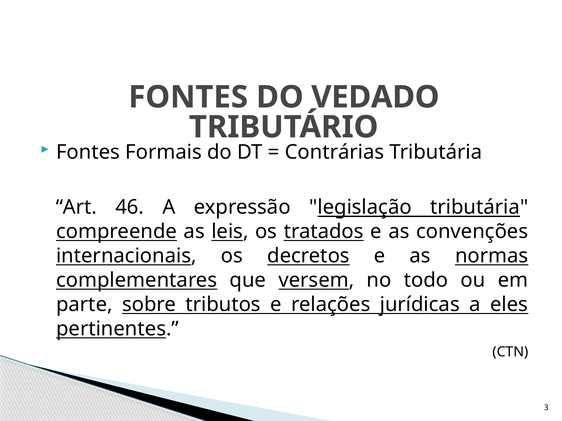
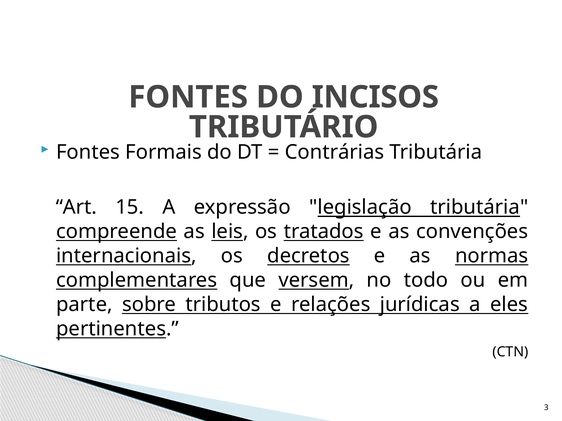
VEDADO: VEDADO -> INCISOS (375, 97)
46: 46 -> 15 (130, 207)
